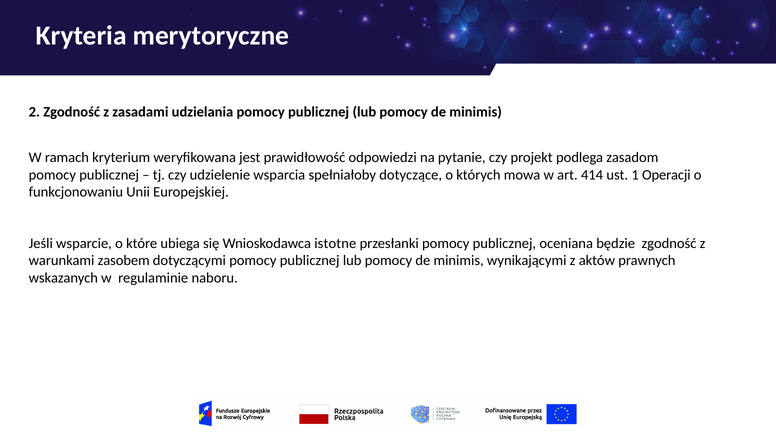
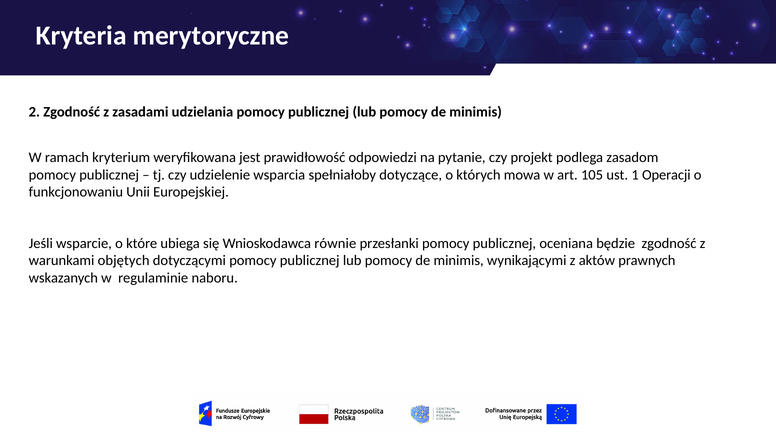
414: 414 -> 105 (592, 175)
istotne: istotne -> równie (335, 244)
zasobem: zasobem -> objętych (124, 261)
